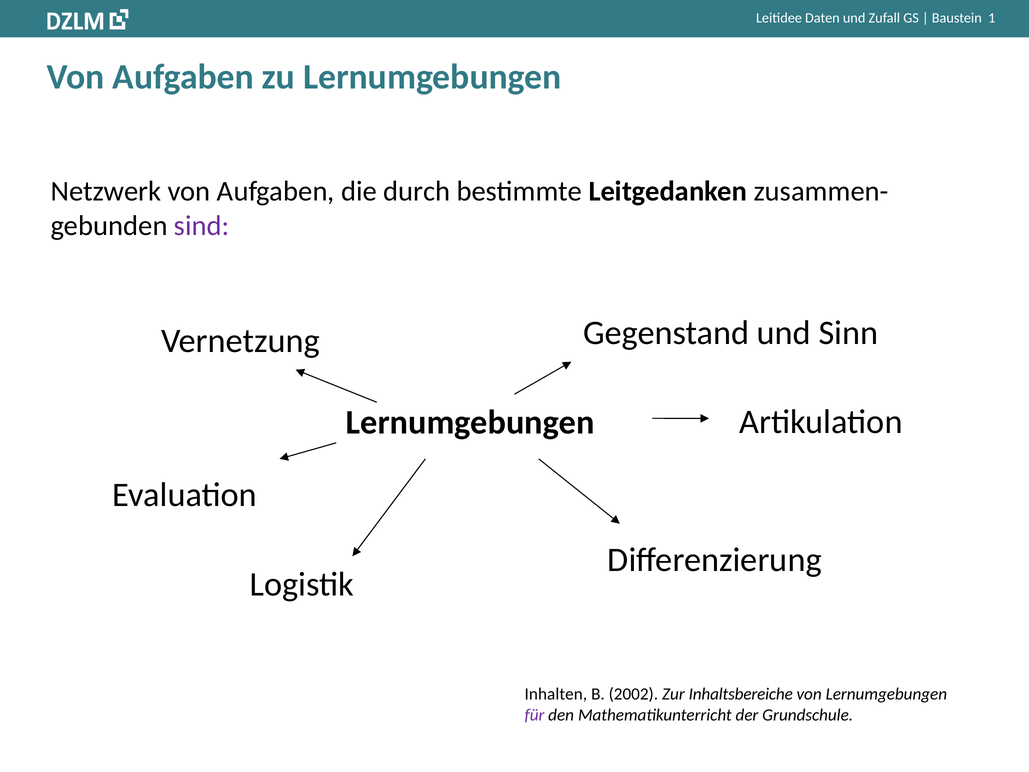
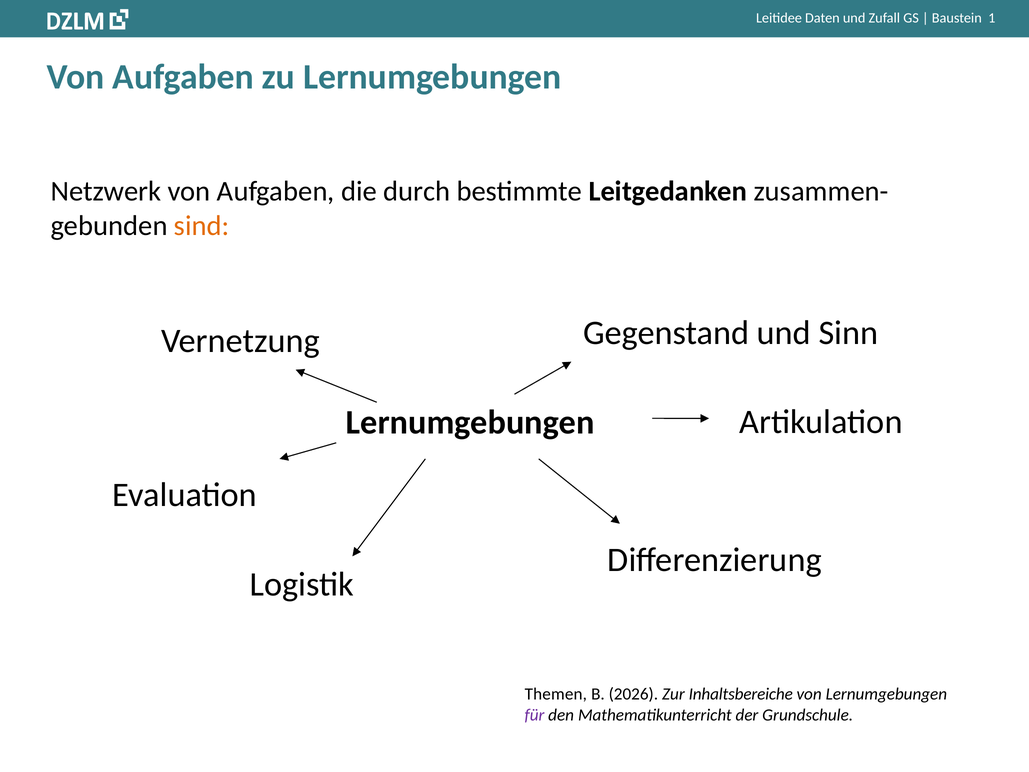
sind colour: purple -> orange (202, 226)
Inhalten: Inhalten -> Themen (556, 694)
2002: 2002 -> 2026 (633, 694)
